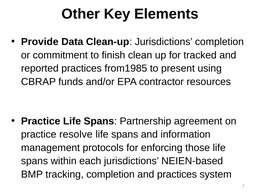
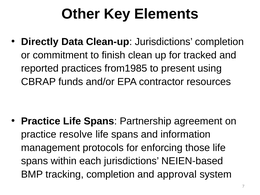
Provide: Provide -> Directly (40, 42)
and practices: practices -> approval (177, 174)
